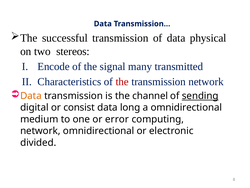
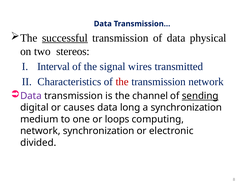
successful underline: none -> present (65, 38)
Encode: Encode -> Interval (54, 66)
many: many -> wires (140, 66)
Data colour: orange -> purple (31, 96)
consist: consist -> causes (79, 107)
a omnidirectional: omnidirectional -> synchronization (186, 107)
error: error -> loops (117, 119)
network omnidirectional: omnidirectional -> synchronization (99, 131)
